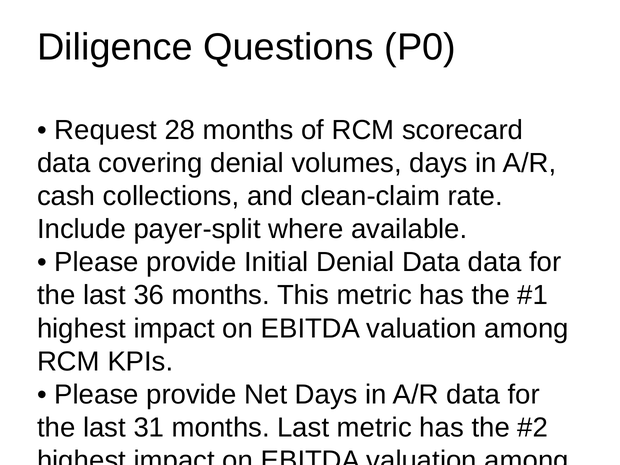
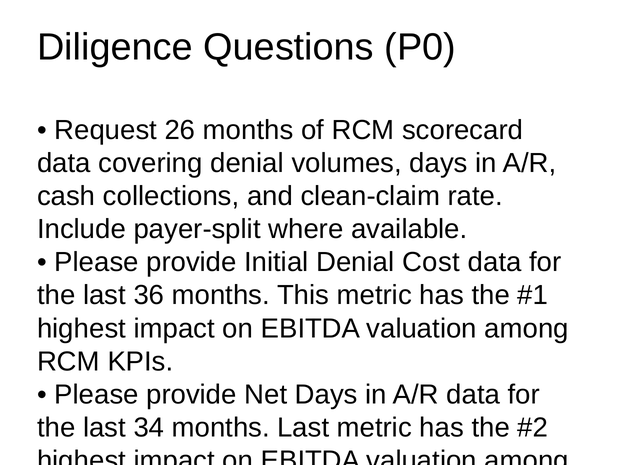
28: 28 -> 26 (180, 130)
Denial Data: Data -> Cost (431, 262)
31: 31 -> 34 (149, 428)
